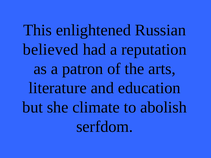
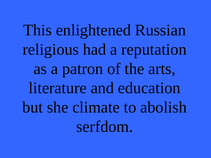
believed: believed -> religious (51, 49)
